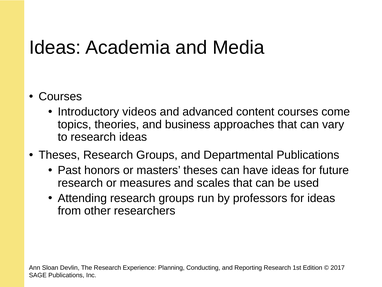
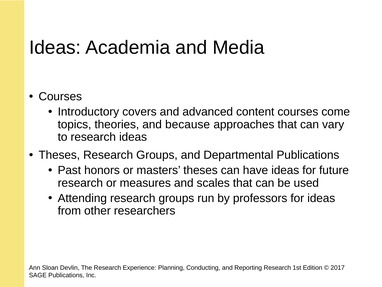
videos: videos -> covers (139, 112)
business: business -> because (188, 124)
